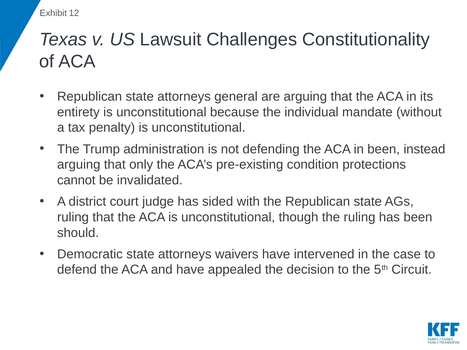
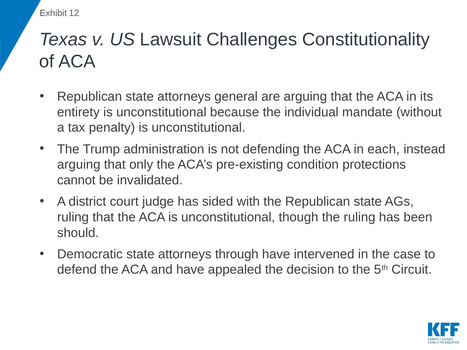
in been: been -> each (384, 149)
waivers: waivers -> through (237, 254)
